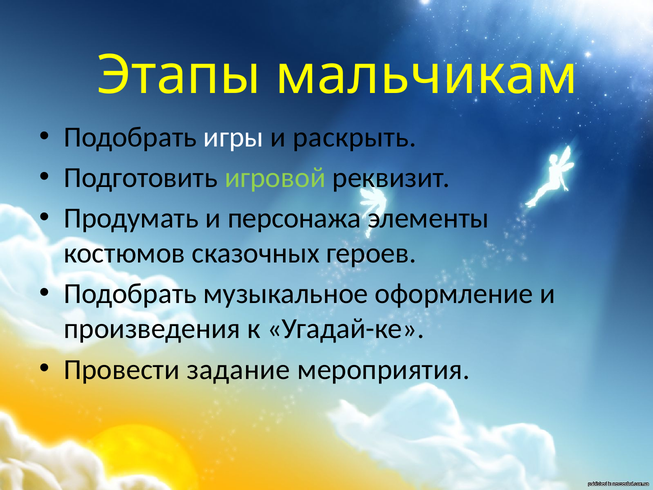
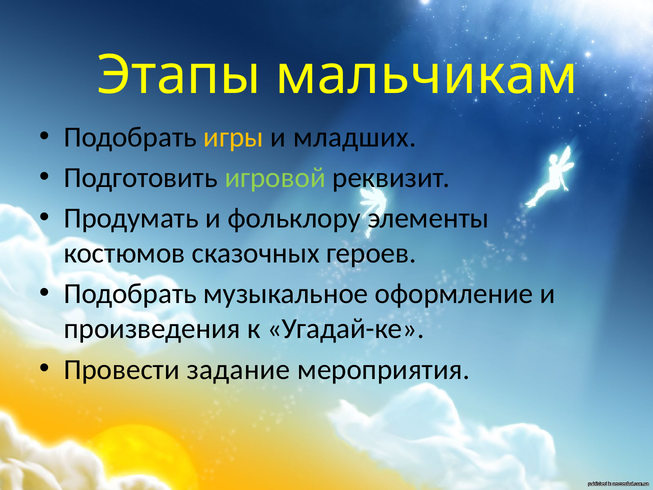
игры colour: white -> yellow (234, 137)
раскрыть: раскрыть -> младших (355, 137)
персонажа: персонажа -> фольклору (294, 218)
